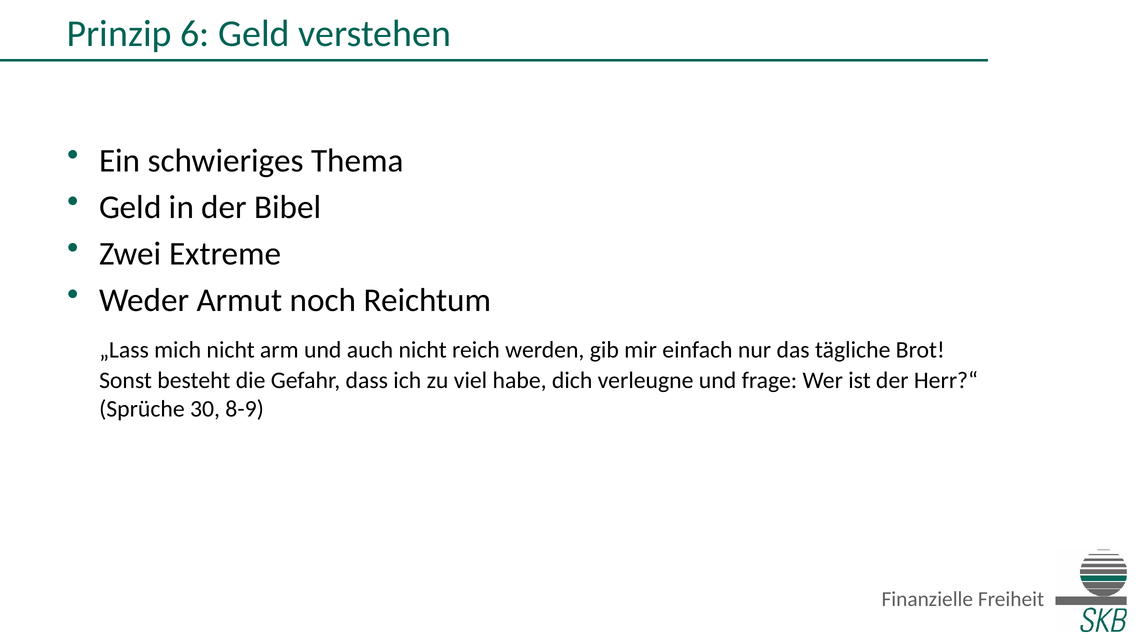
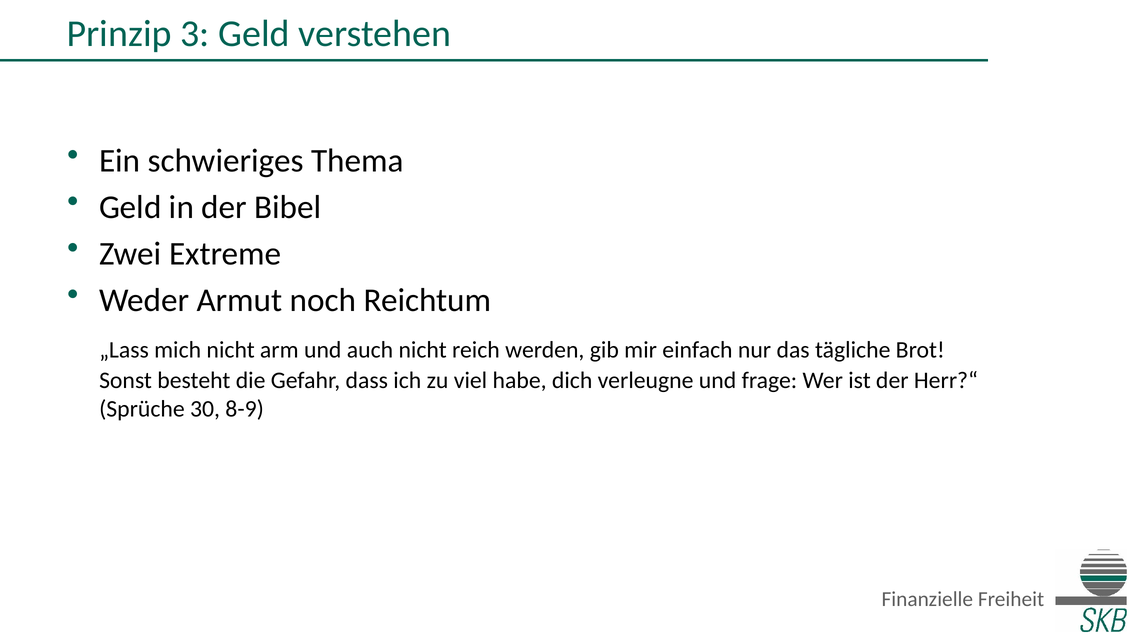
6: 6 -> 3 (195, 34)
